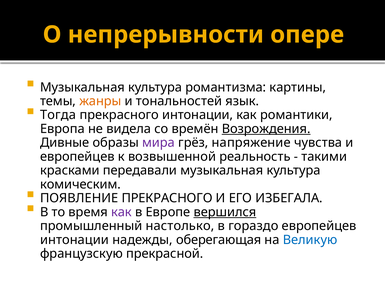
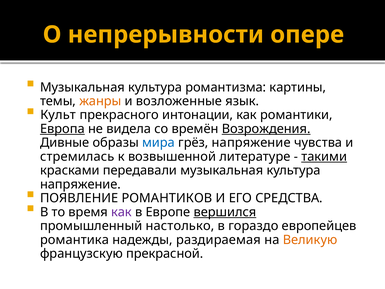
тональностей: тональностей -> возложенные (179, 101)
Тогда: Тогда -> Культ (58, 115)
Европа underline: none -> present (62, 129)
мира colour: purple -> blue (158, 143)
европейцев: европейцев -> стремилась (77, 156)
реальность: реальность -> литературе (255, 156)
такими underline: none -> present (324, 156)
комическим: комическим -> напряжение (80, 184)
ПОЯВЛЕНИЕ ПРЕКРАСНОГО: ПРЕКРАСНОГО -> РОМАНТИКОВ (167, 198)
ИЗБЕГАЛА: ИЗБЕГАЛА -> СРЕДСТВА (289, 198)
интонации: интонации -> романтика (74, 240)
оберегающая: оберегающая -> раздираемая (218, 240)
Великую colour: blue -> orange (310, 240)
